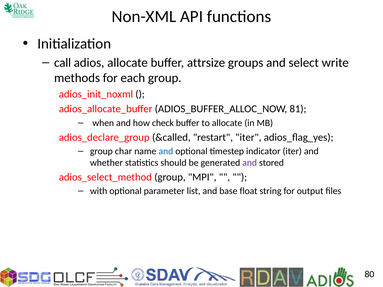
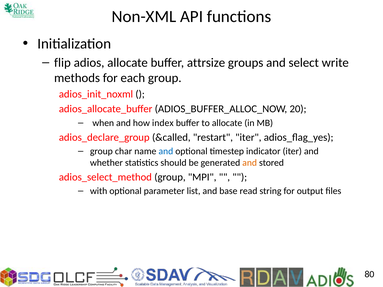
call: call -> flip (62, 63)
81: 81 -> 20 (298, 109)
check: check -> index (163, 123)
and colour: purple -> orange (250, 163)
float: float -> read (248, 191)
